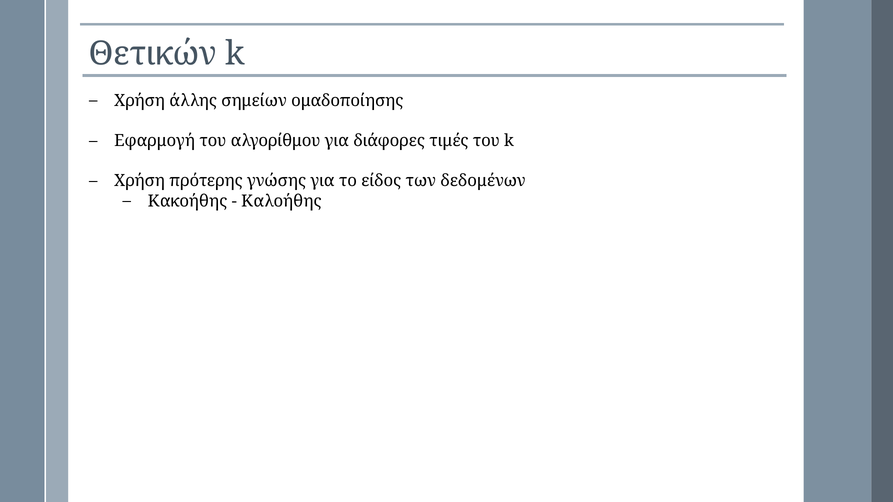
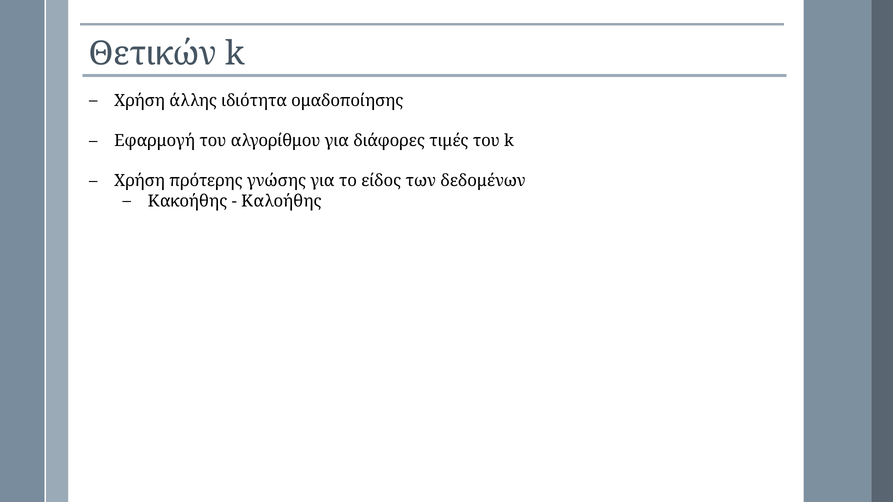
σημείων: σημείων -> ιδιότητα (254, 101)
